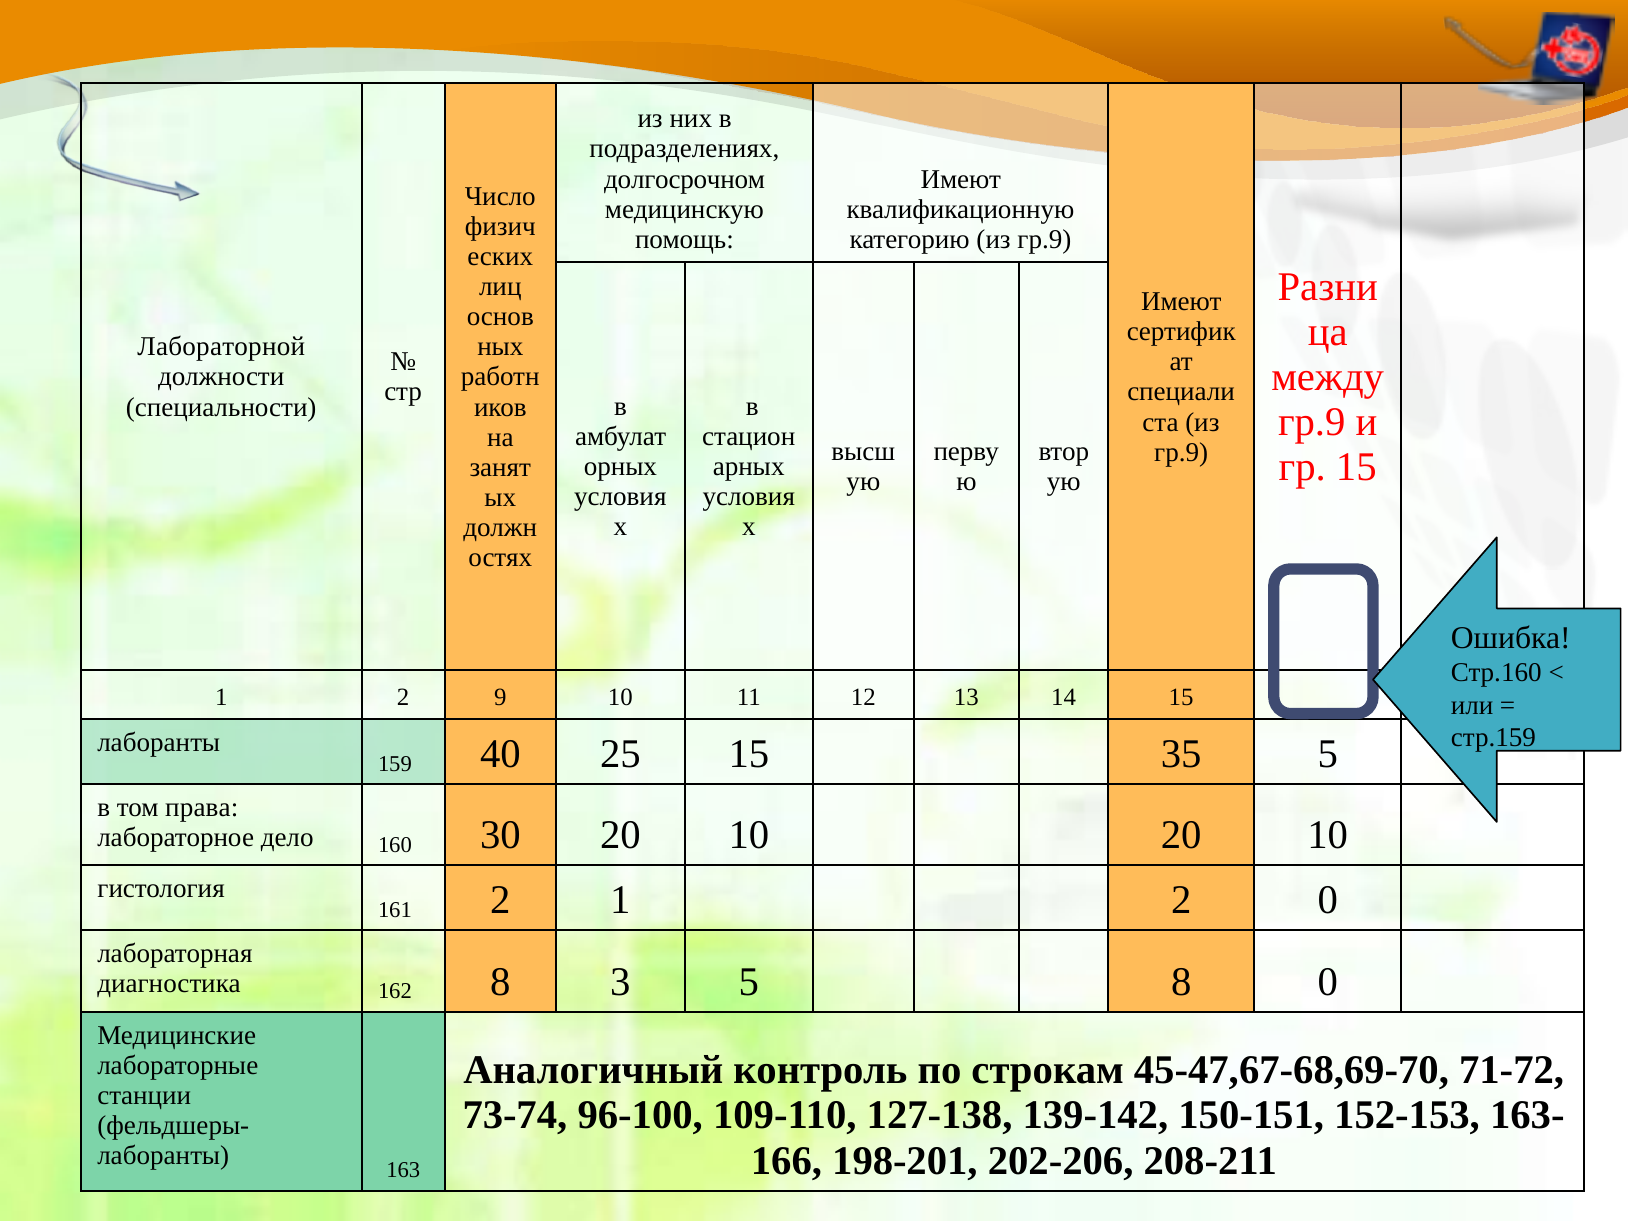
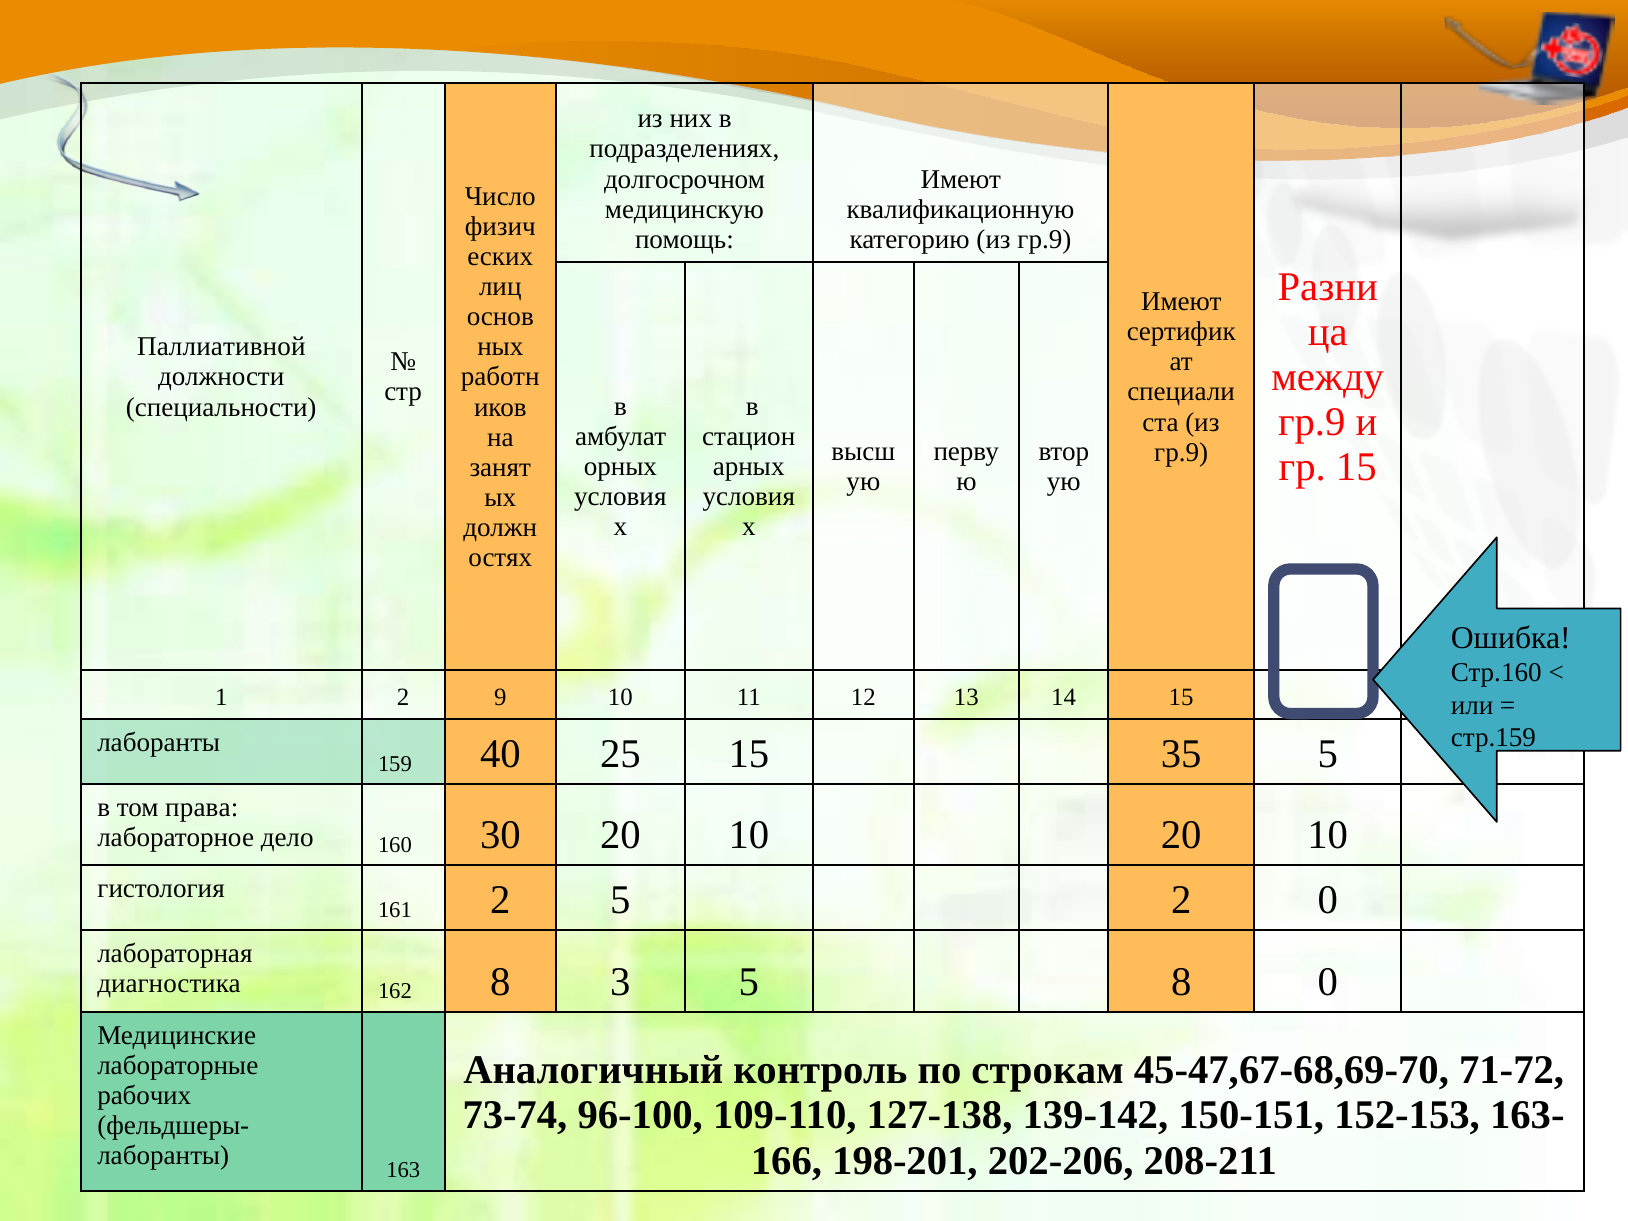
Лабораторной: Лабораторной -> Паллиативной (221, 347)
2 1: 1 -> 5 (620, 900)
станции: станции -> рабочих (144, 1095)
